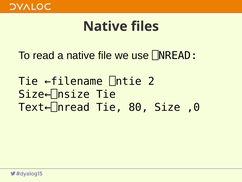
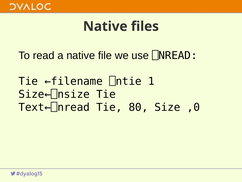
2: 2 -> 1 (151, 81)
